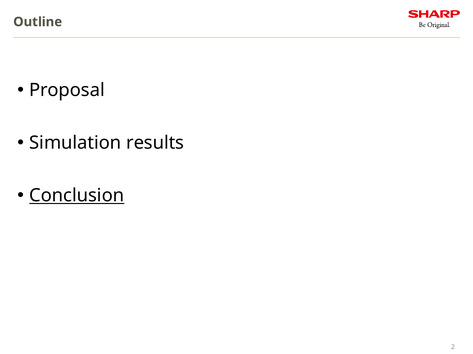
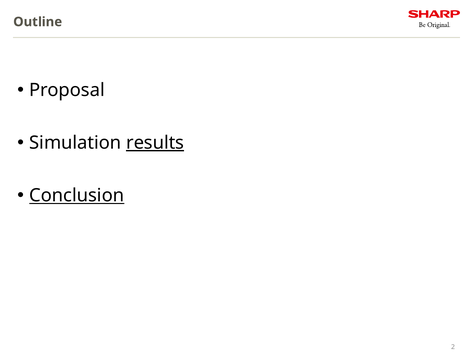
results underline: none -> present (155, 143)
